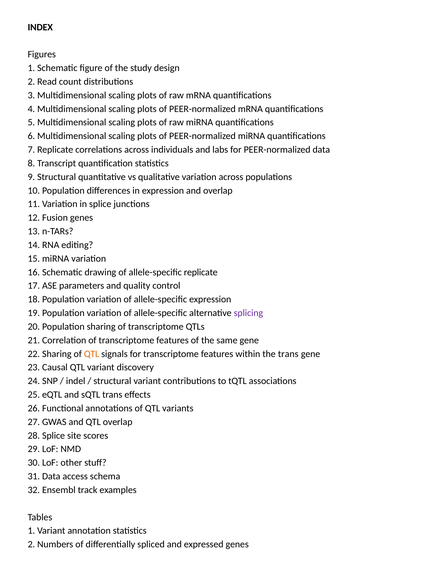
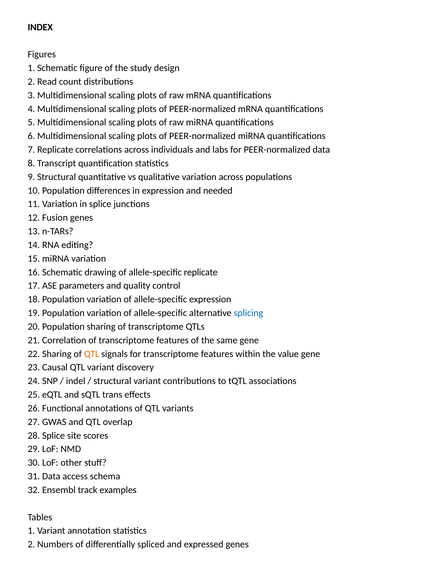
and overlap: overlap -> needed (218, 190)
splicing colour: purple -> blue (248, 313)
the trans: trans -> value (288, 354)
